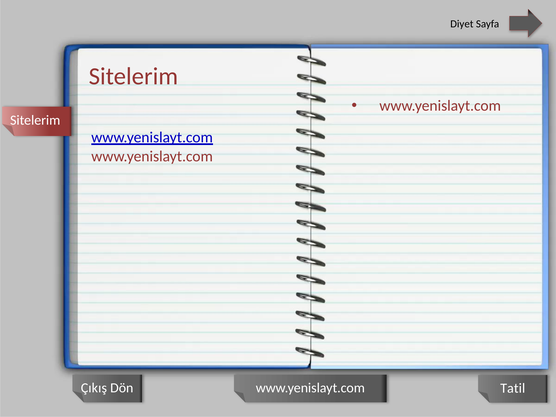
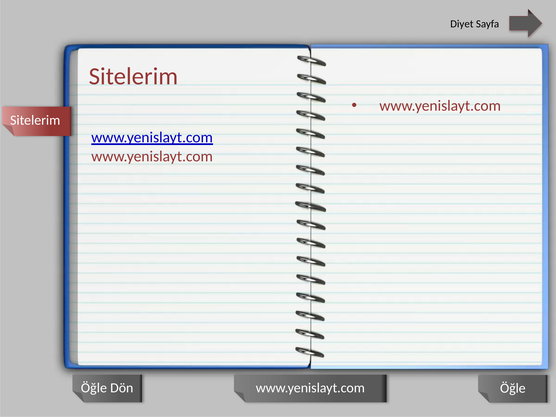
Çıkış: Çıkış -> Öğle (94, 388)
Tatil: Tatil -> Öğle (513, 388)
